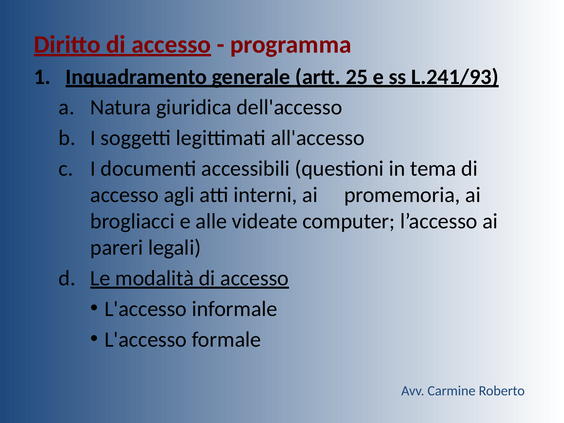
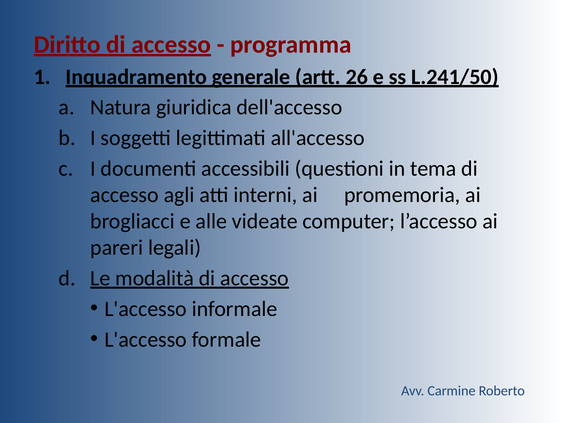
25: 25 -> 26 (357, 77)
L.241/93: L.241/93 -> L.241/50 (455, 77)
